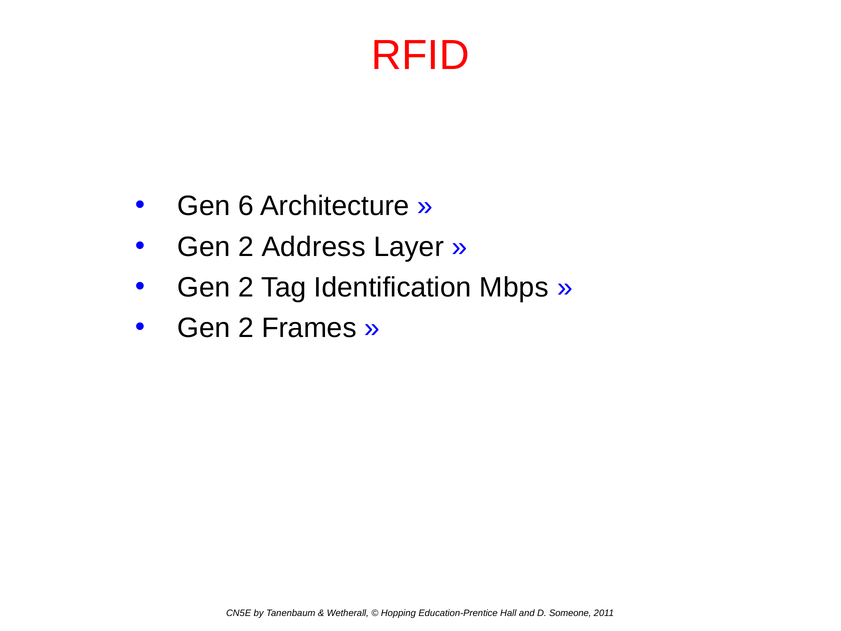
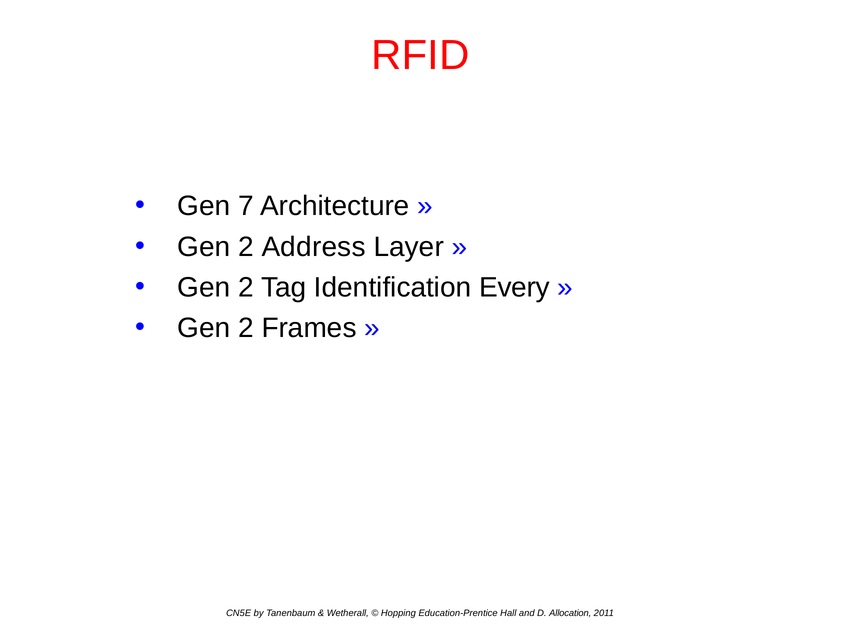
6: 6 -> 7 (246, 206)
Mbps: Mbps -> Every (514, 287)
Someone: Someone -> Allocation (570, 613)
